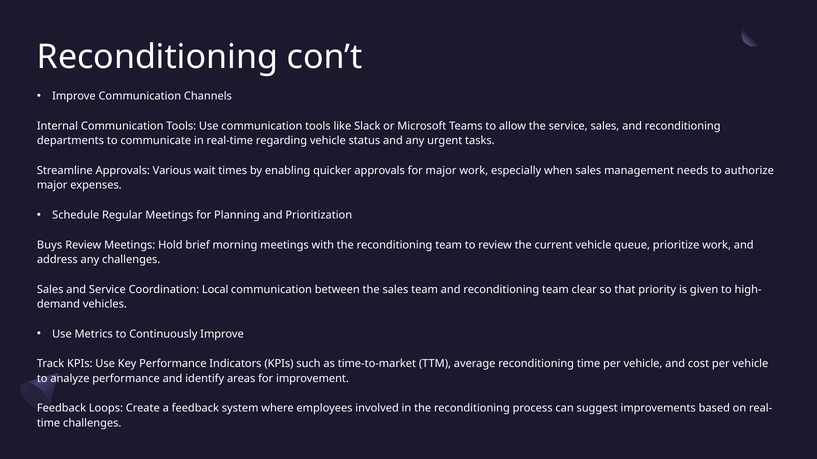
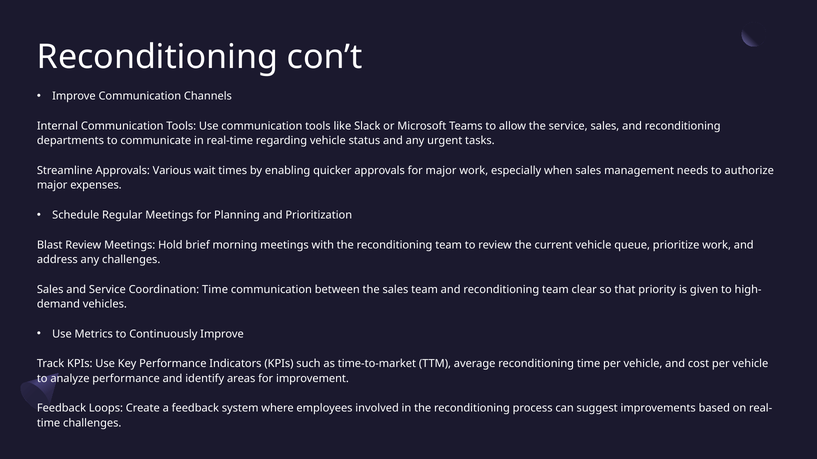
Buys: Buys -> Blast (50, 245)
Coordination Local: Local -> Time (215, 290)
